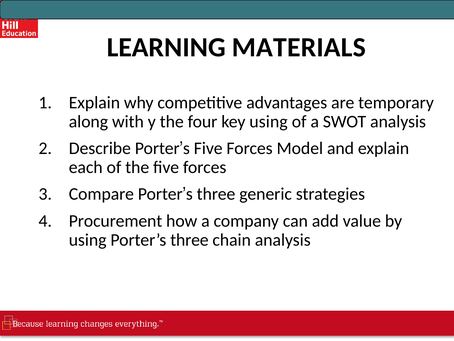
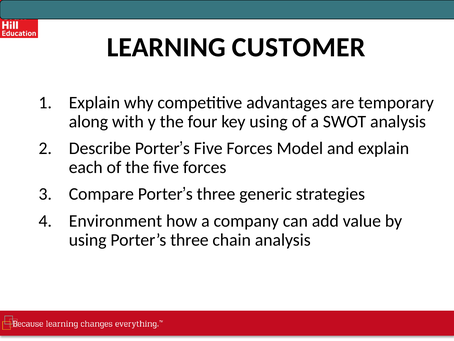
MATERIALS: MATERIALS -> CUSTOMER (299, 47)
Procurement: Procurement -> Environment (115, 221)
